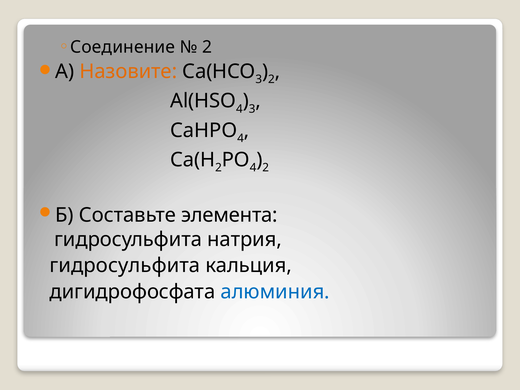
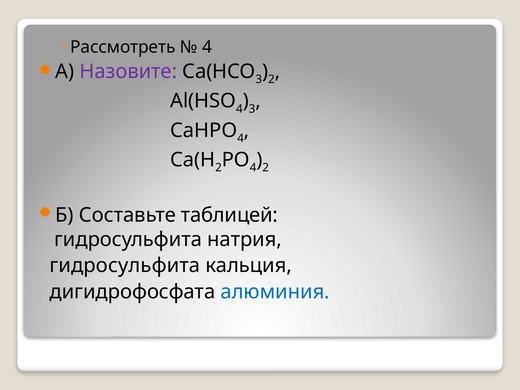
Соединение: Соединение -> Рассмотреть (123, 47)
2: 2 -> 4 (207, 47)
Назовите colour: orange -> purple (128, 72)
элемента: элемента -> таблицей (229, 215)
